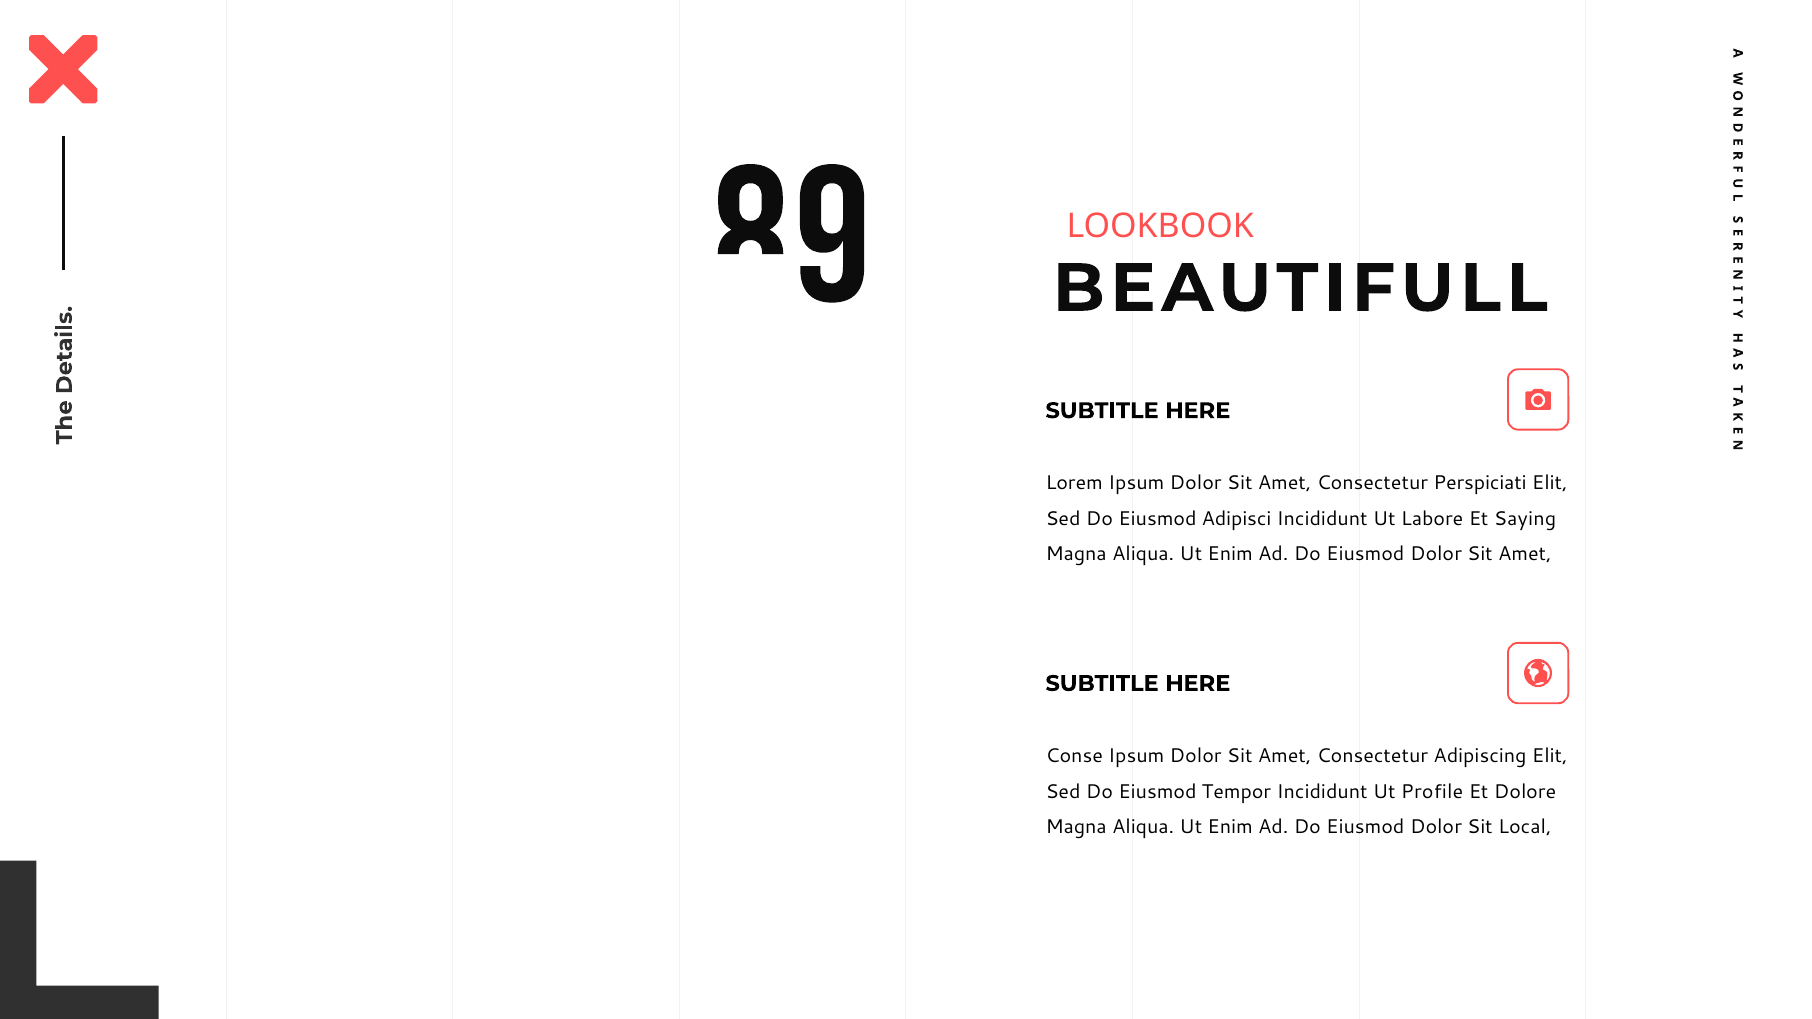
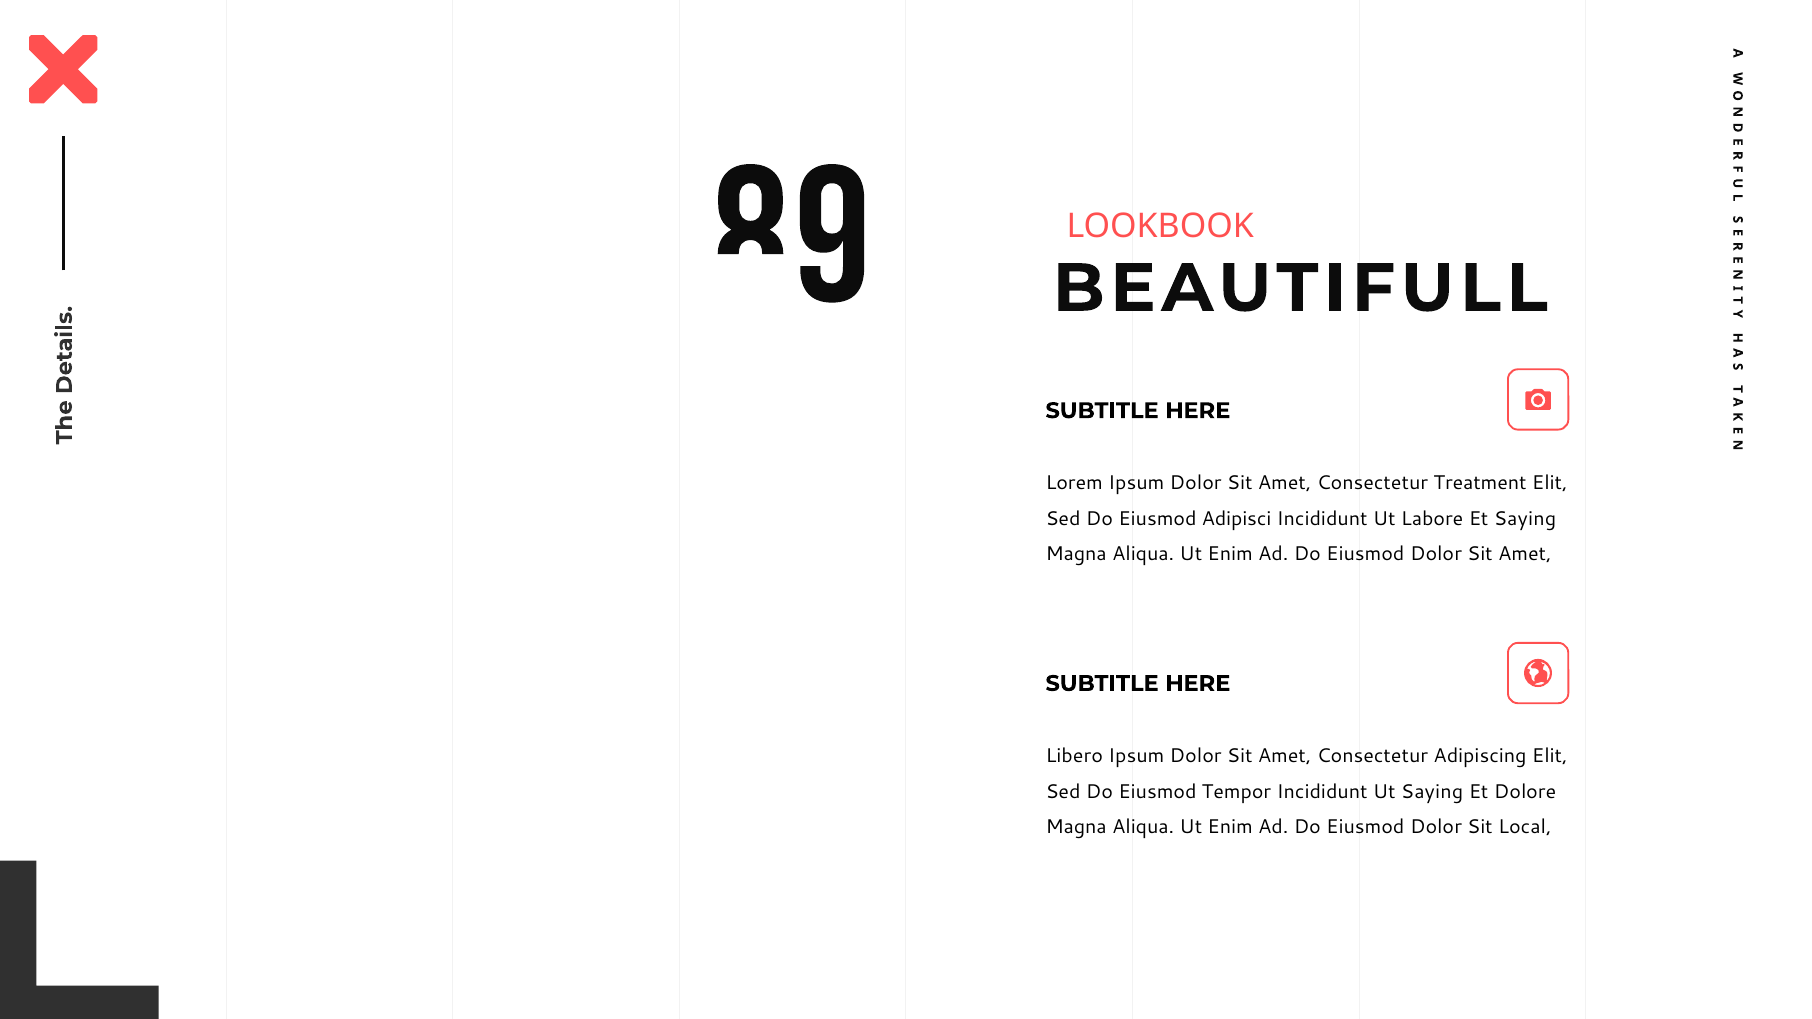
Perspiciati: Perspiciati -> Treatment (1480, 483)
Conse: Conse -> Libero (1074, 756)
Ut Profile: Profile -> Saying (1432, 792)
